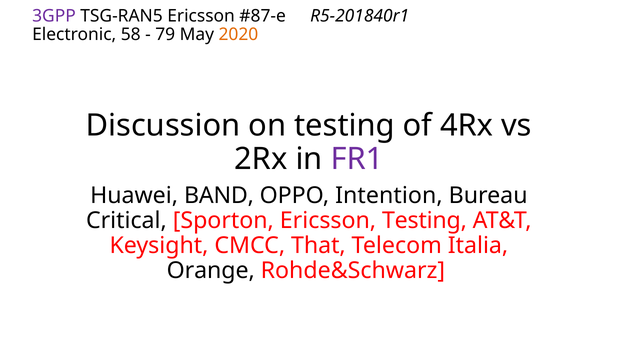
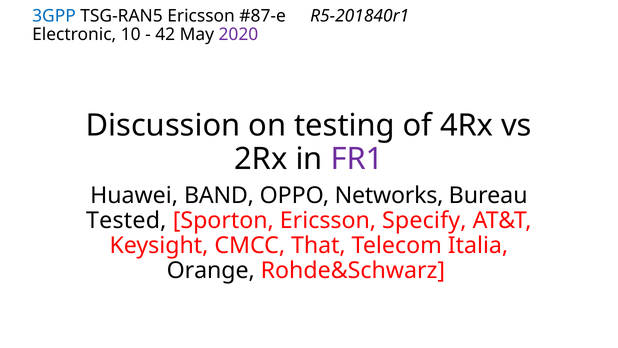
3GPP colour: purple -> blue (54, 16)
58: 58 -> 10 (131, 35)
79: 79 -> 42 (165, 35)
2020 colour: orange -> purple (238, 35)
Intention: Intention -> Networks (389, 195)
Critical: Critical -> Tested (126, 220)
Ericsson Testing: Testing -> Specify (424, 220)
